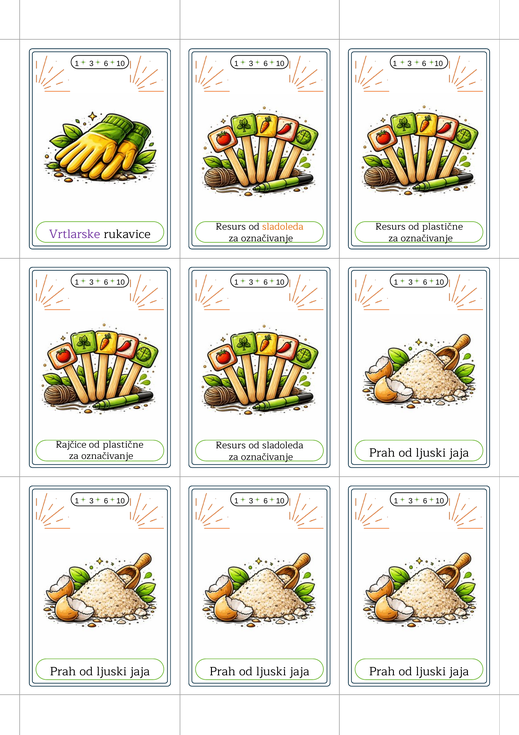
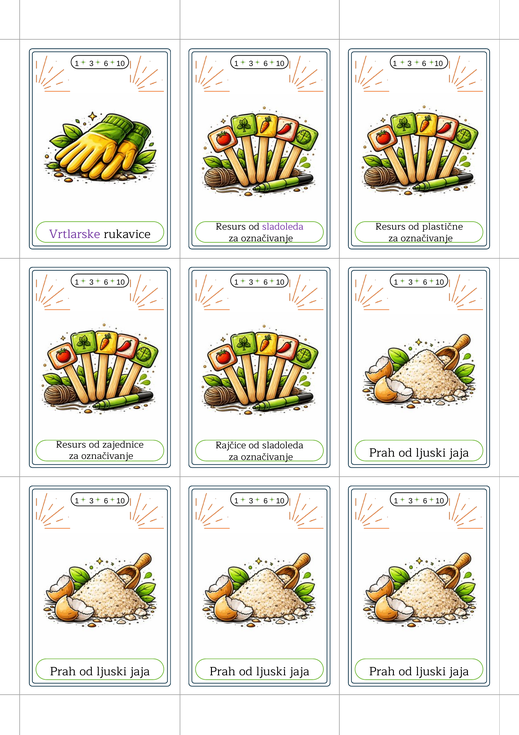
sladoleda colour: orange -> purple (283, 226)
Rajčice: Rajčice -> Resurs (71, 444)
plastične: plastične -> zajednice (123, 444)
Resurs: Resurs -> Rajčice (231, 445)
